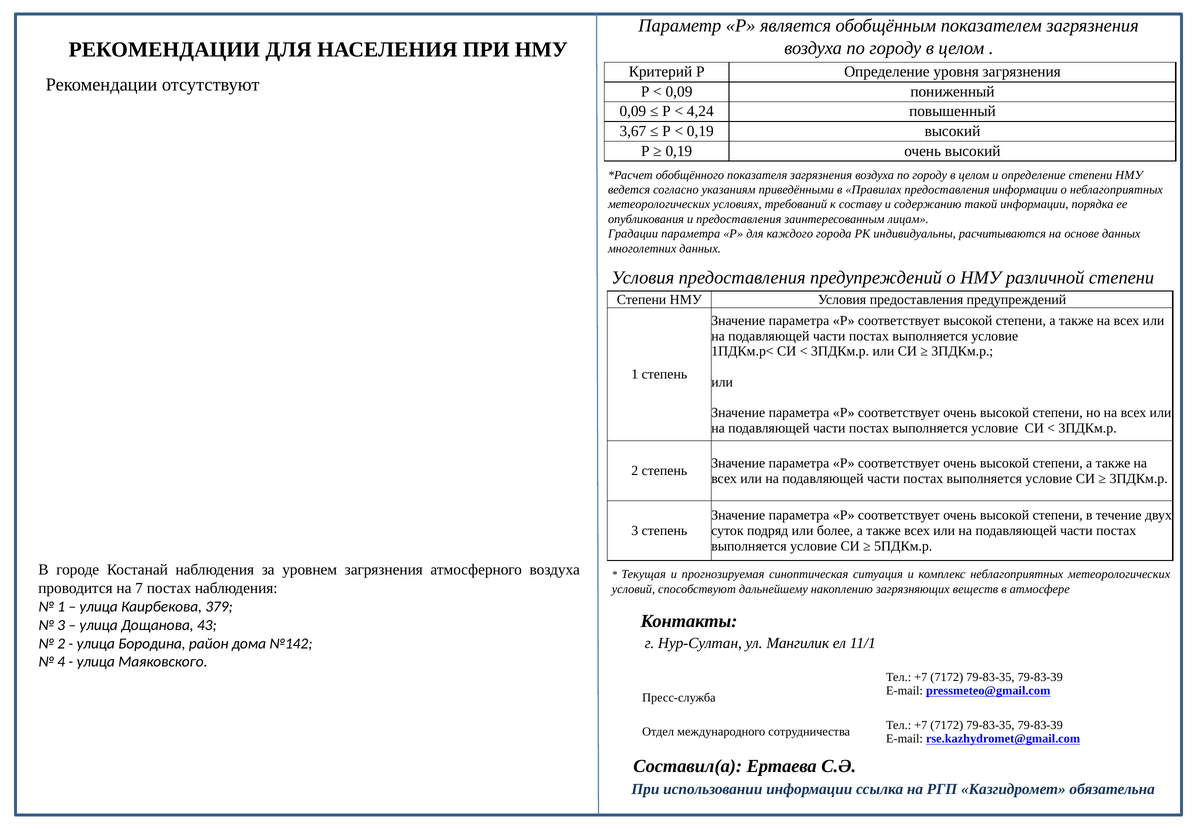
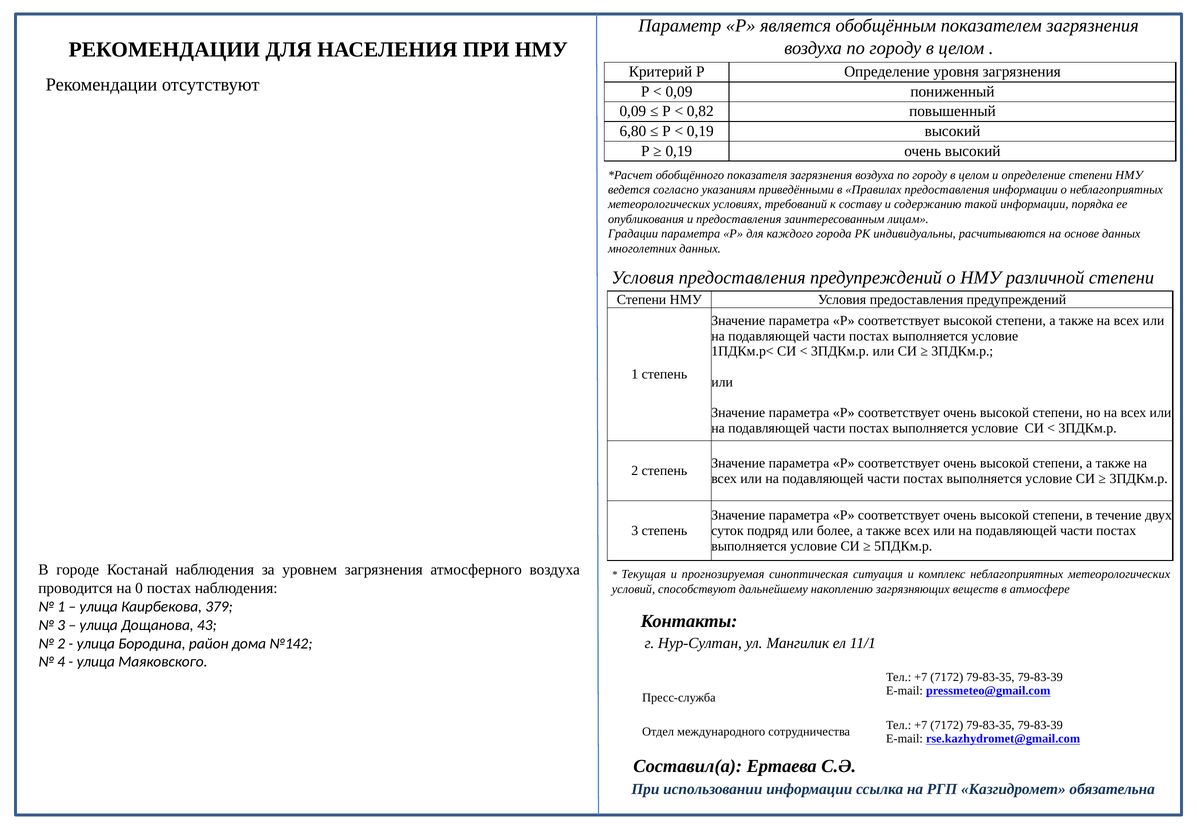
4,24: 4,24 -> 0,82 (700, 111)
3,67: 3,67 -> 6,80 (633, 131)
7: 7 -> 0 (139, 588)
